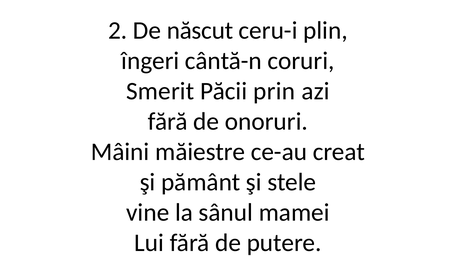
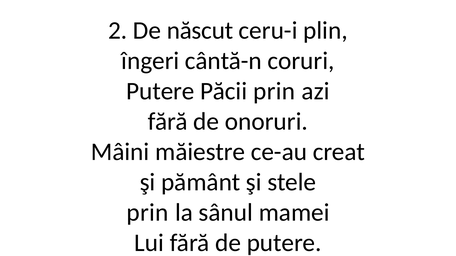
Smerit: Smerit -> Putere (160, 91)
vine: vine -> prin (148, 213)
